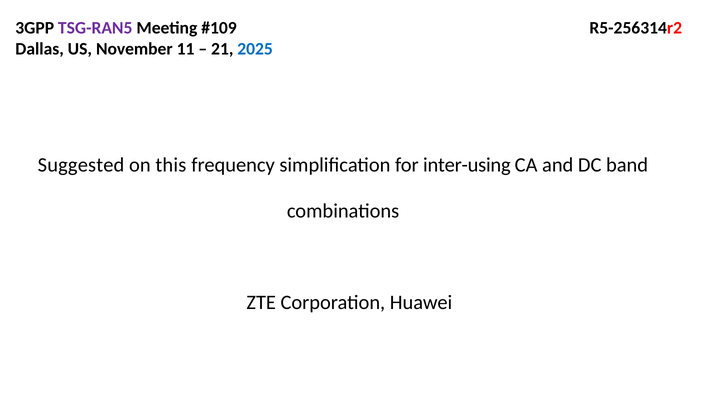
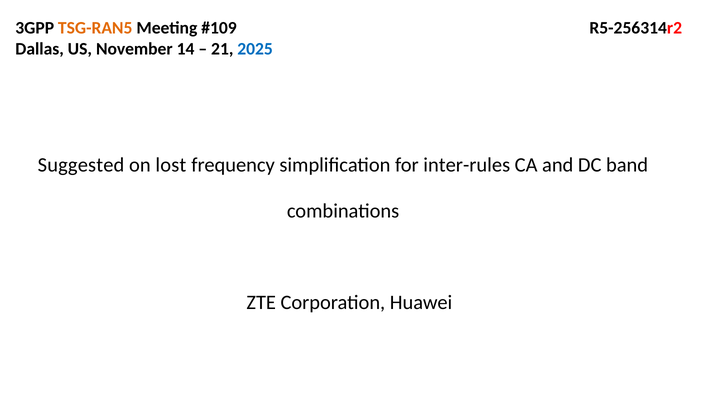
TSG-RAN5 colour: purple -> orange (95, 28)
11: 11 -> 14 (186, 49)
this: this -> lost (171, 165)
inter-using: inter-using -> inter-rules (467, 165)
